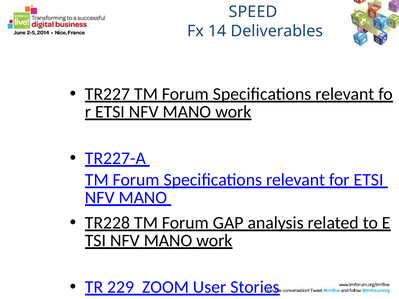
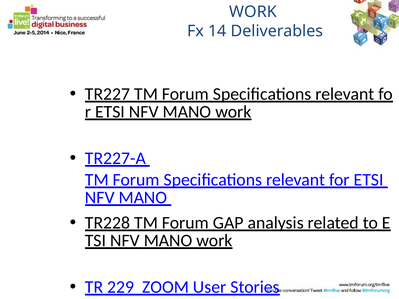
SPEED: SPEED -> WORK (253, 12)
